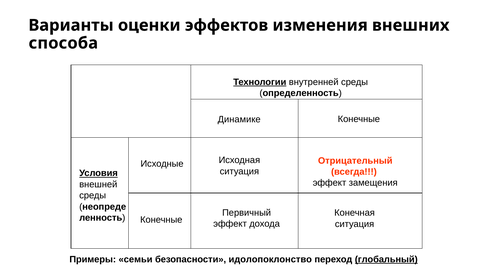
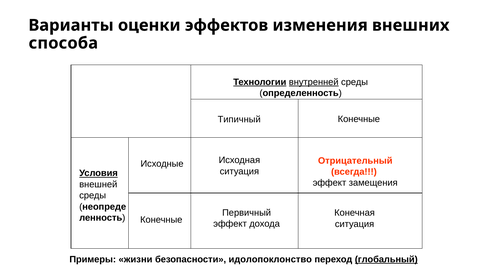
внутренней underline: none -> present (314, 82)
Динамике: Динамике -> Типичный (239, 119)
семьи: семьи -> жизни (136, 259)
